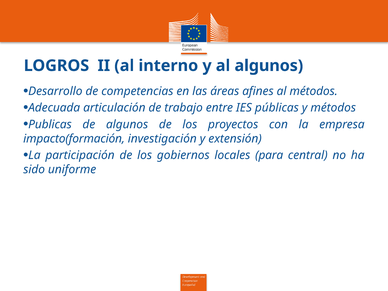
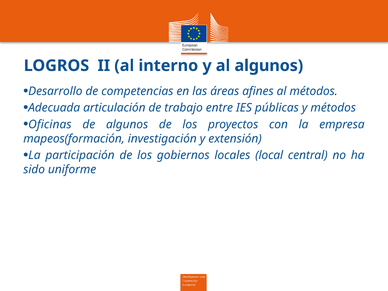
Publicas: Publicas -> Oficinas (50, 124)
impacto(formación: impacto(formación -> mapeos(formación (74, 139)
para: para -> local (269, 155)
